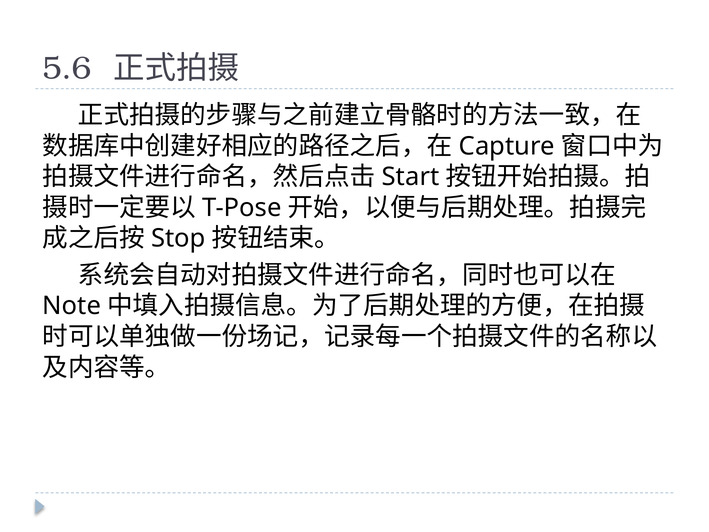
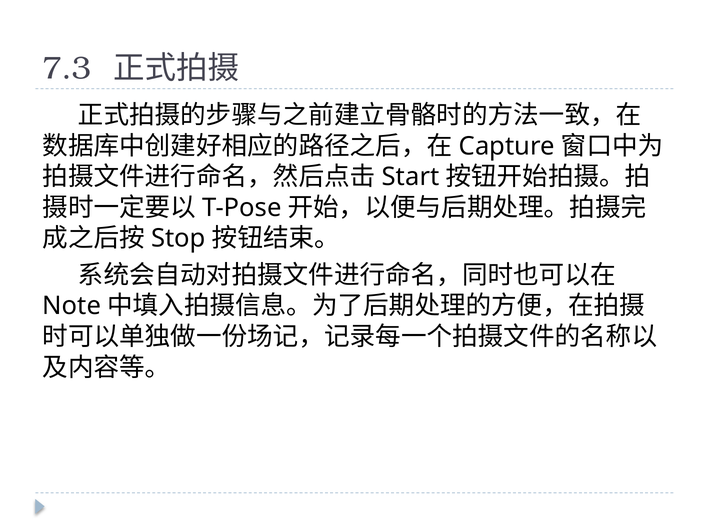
5.6: 5.6 -> 7.3 (67, 68)
